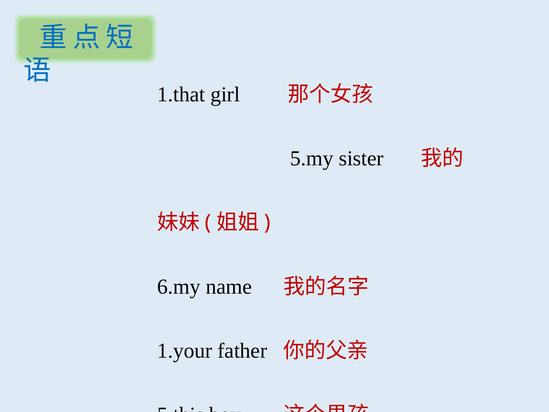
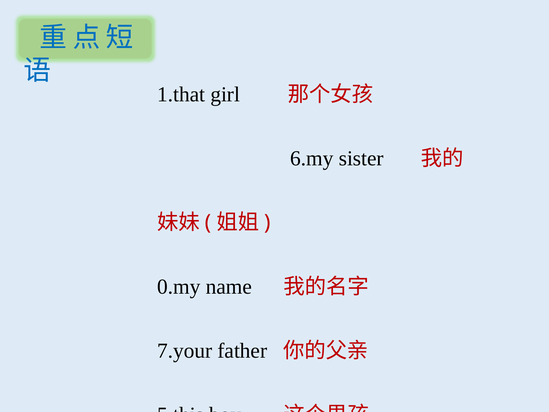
5.my: 5.my -> 6.my (312, 158)
6.my: 6.my -> 0.my (179, 286)
1.your: 1.your -> 7.your (185, 351)
